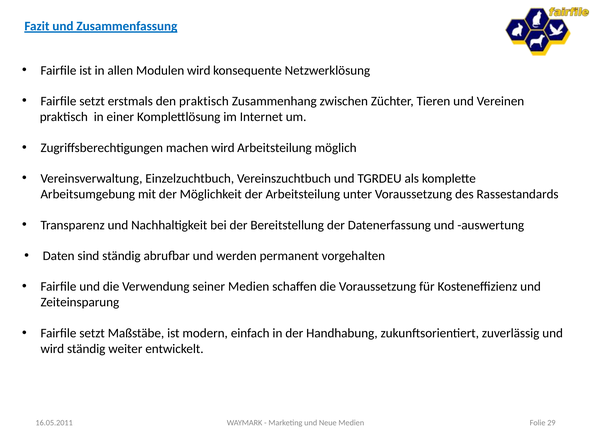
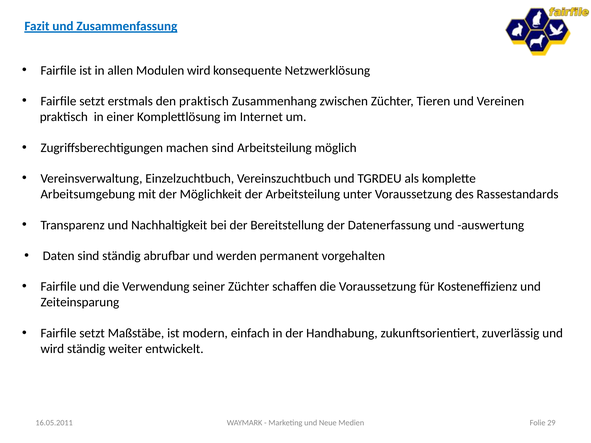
machen wird: wird -> sind (223, 148)
seiner Medien: Medien -> Züchter (249, 287)
